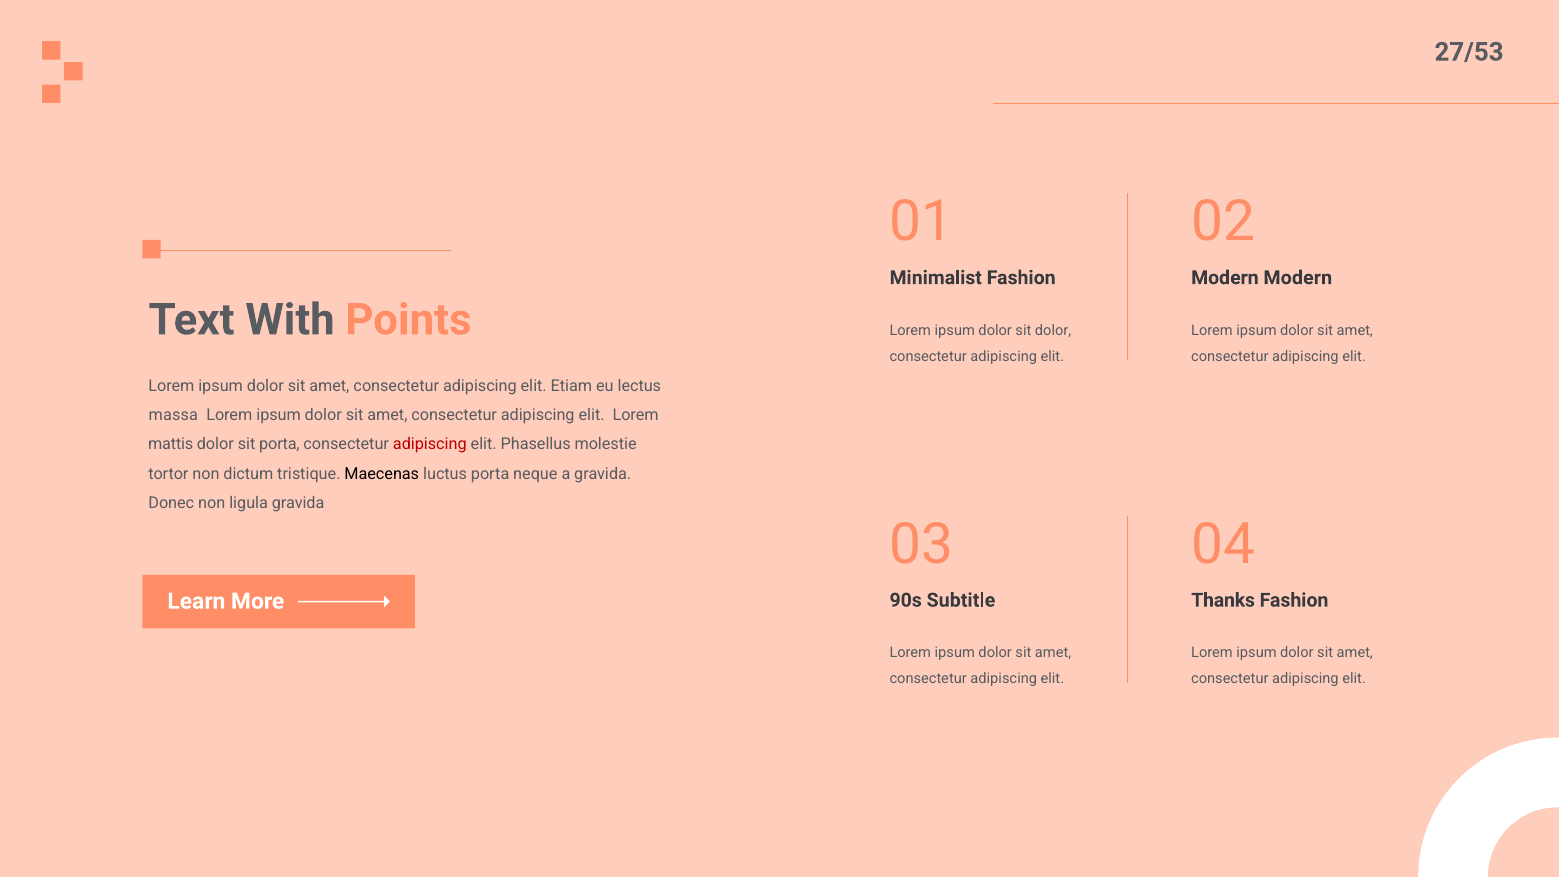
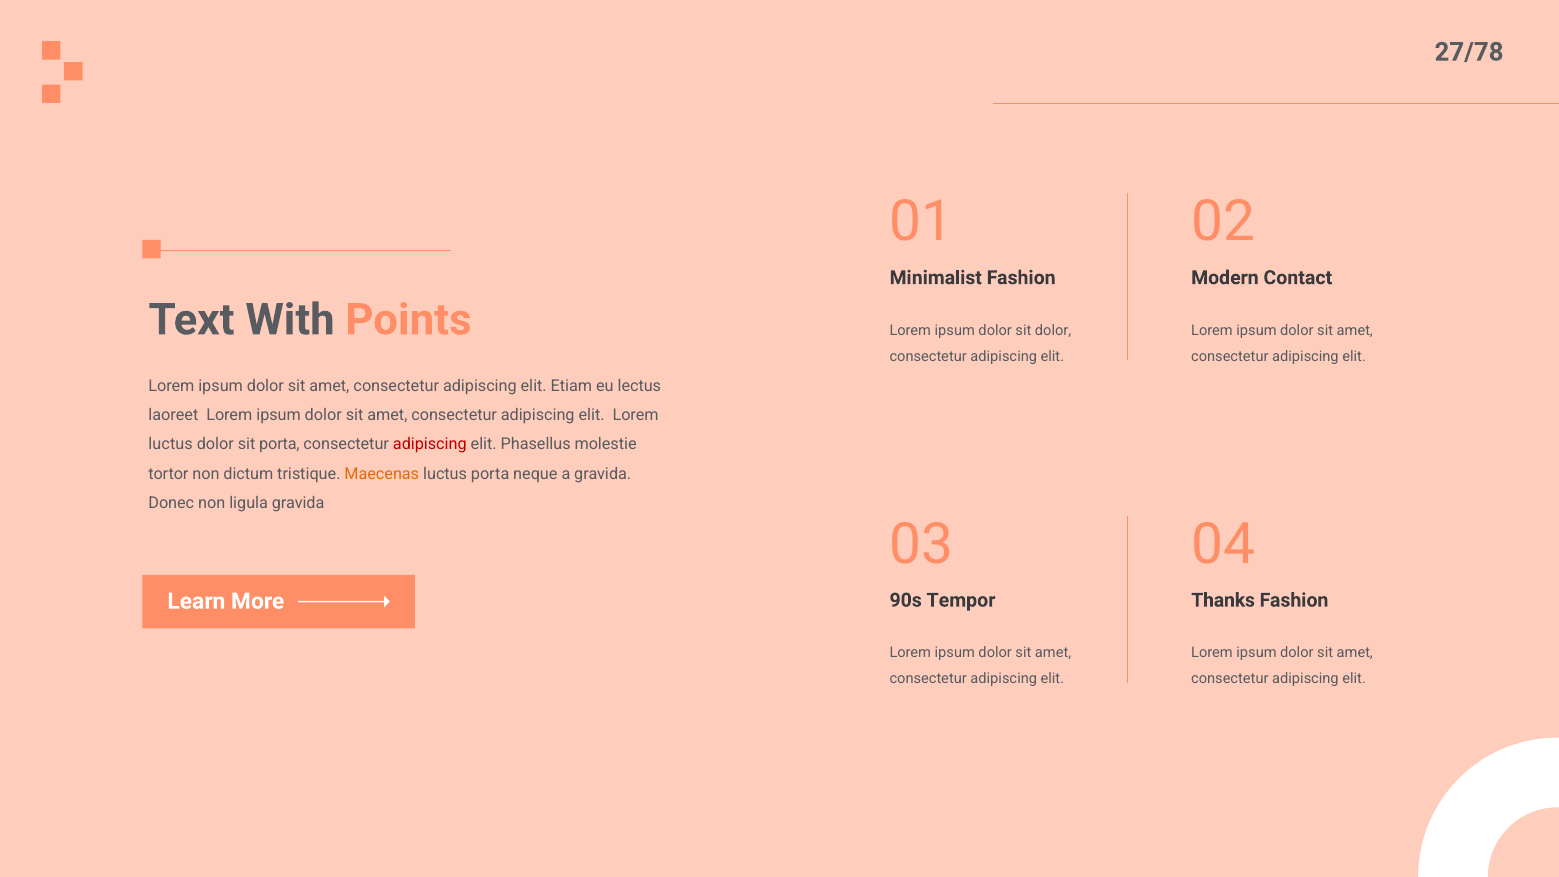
27/53: 27/53 -> 27/78 (1469, 52)
Modern Modern: Modern -> Contact (1298, 278)
massa: massa -> laoreet (173, 415)
mattis: mattis -> luctus (171, 444)
Maecenas colour: black -> orange (382, 474)
Subtitle: Subtitle -> Tempor (961, 600)
